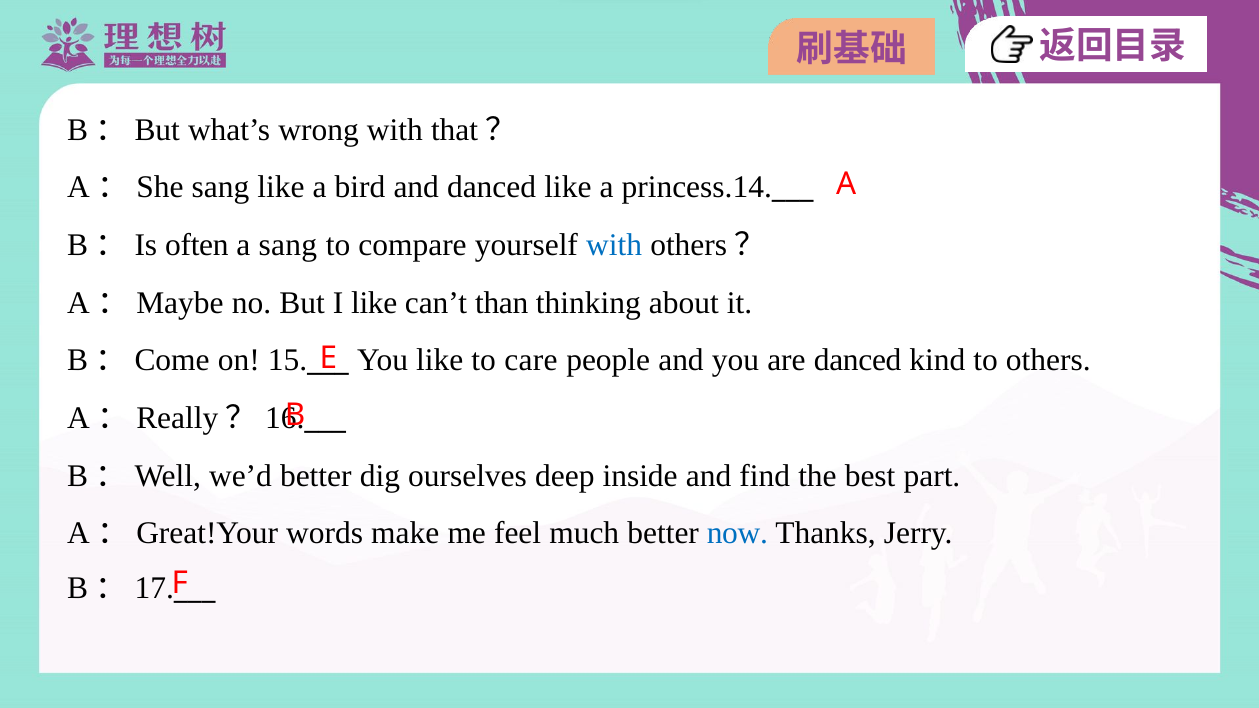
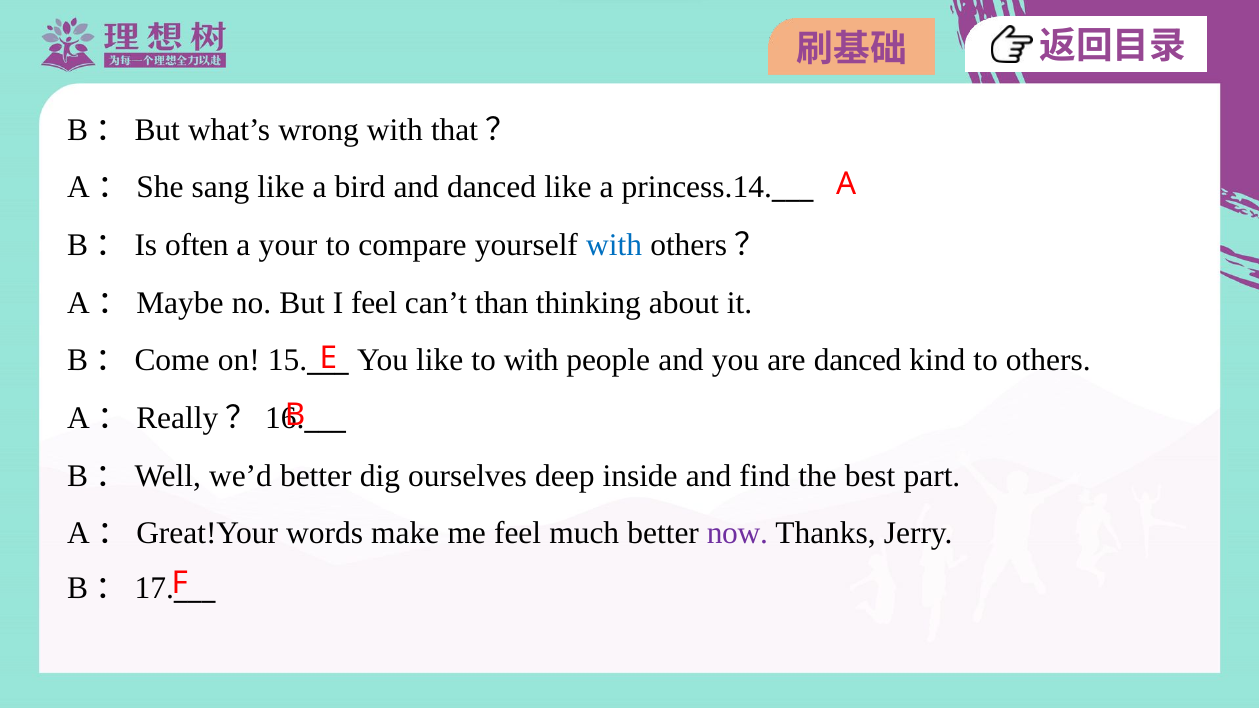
a sang: sang -> your (288, 245)
I like: like -> feel (374, 303)
to care: care -> with (531, 361)
now colour: blue -> purple (737, 534)
